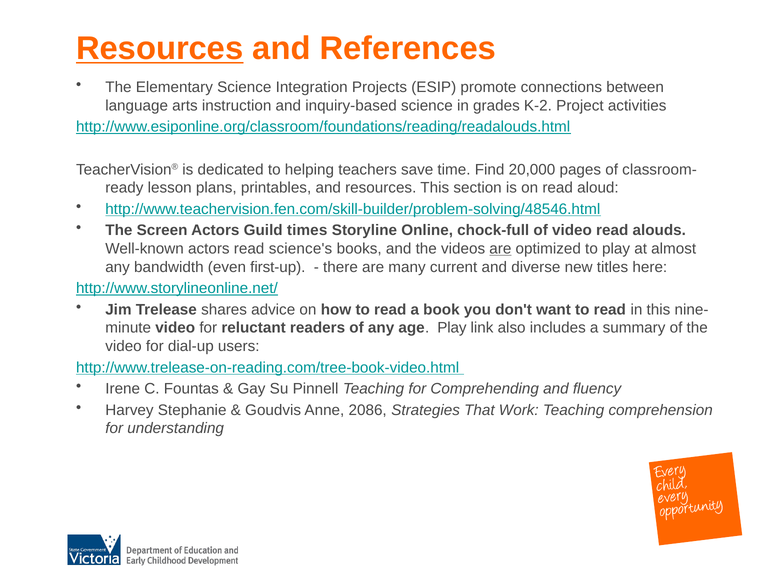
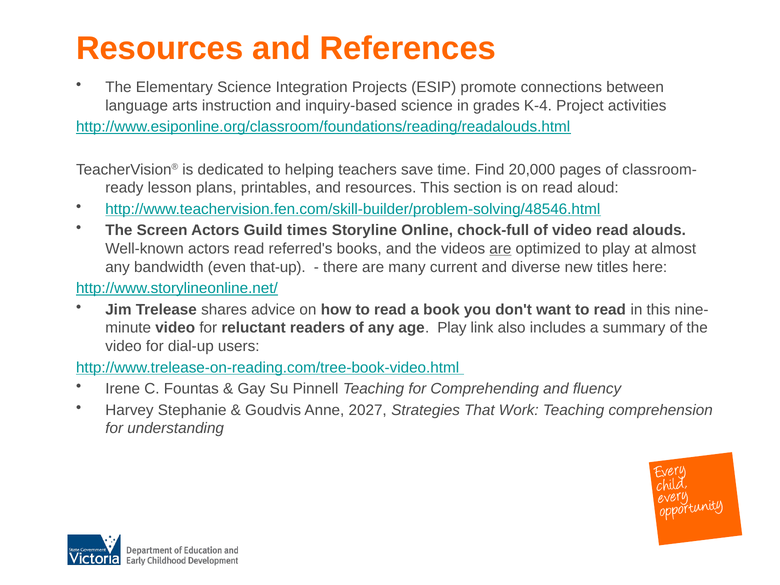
Resources underline: present -> none (160, 49)
K-2: K-2 -> K-4 (538, 106)
science's: science's -> referred's (301, 249)
first-up: first-up -> that-up (278, 267)
2086: 2086 -> 2027 (368, 410)
